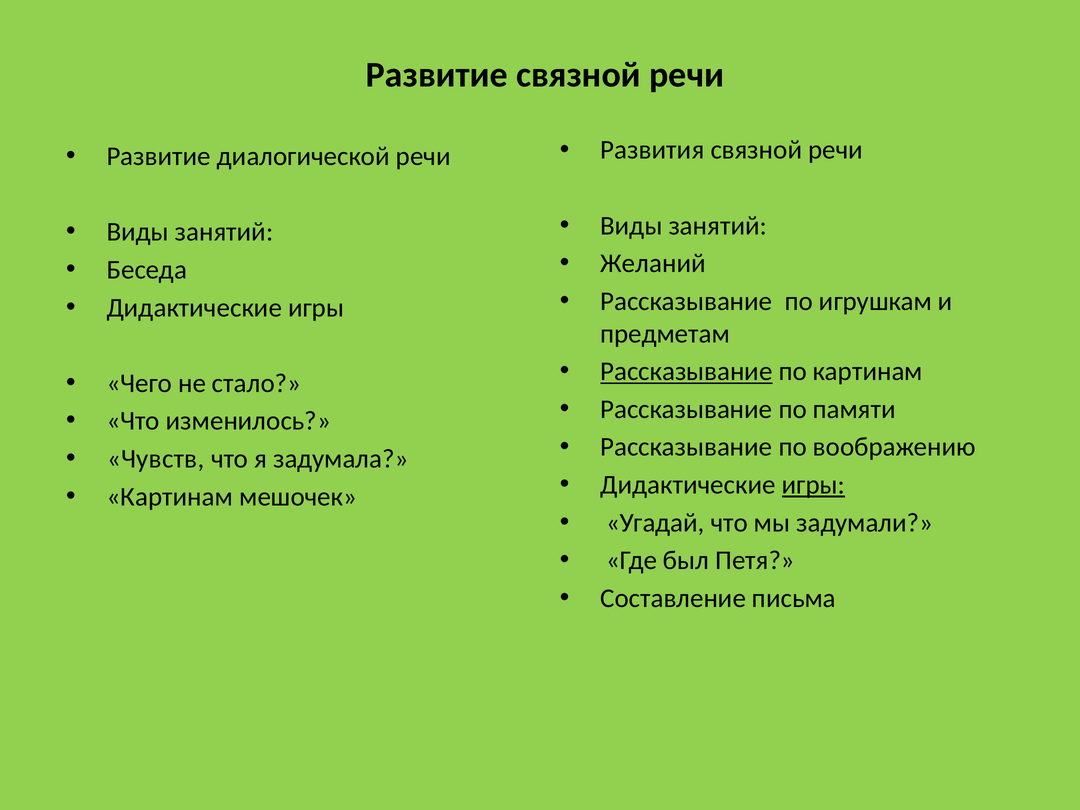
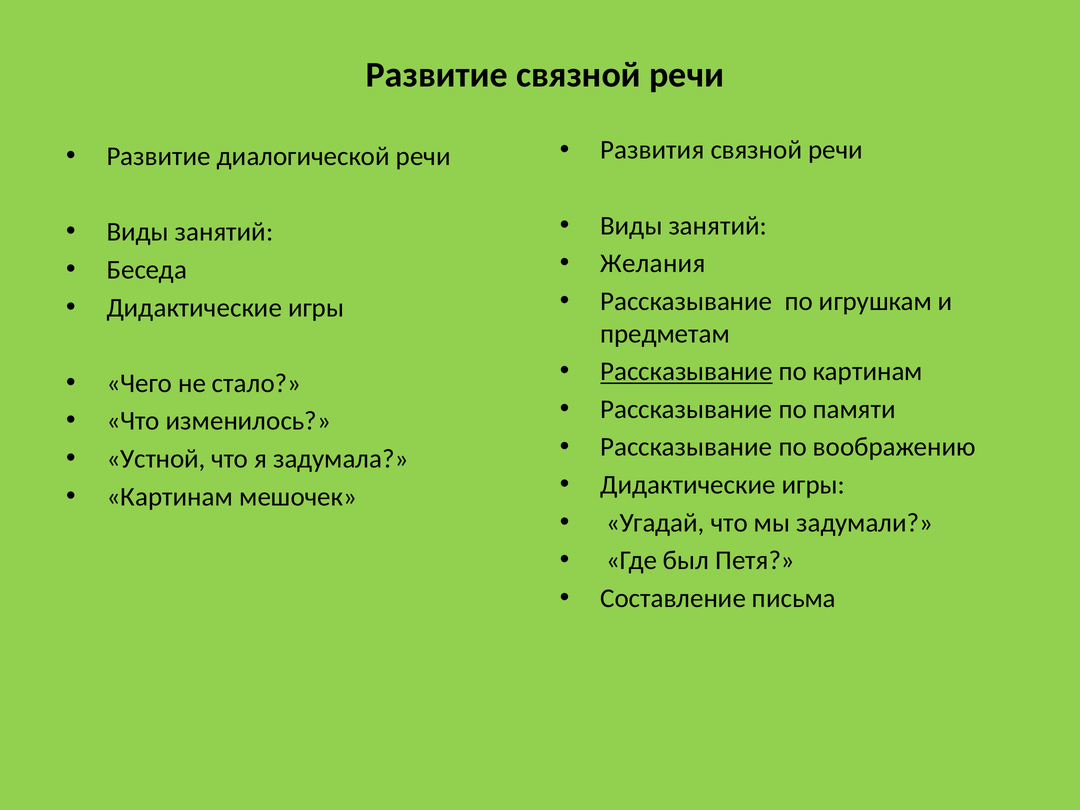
Желаний: Желаний -> Желания (653, 263)
Чувств: Чувств -> Устной (156, 459)
игры underline: present -> none (813, 485)
